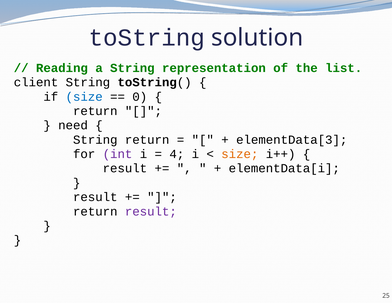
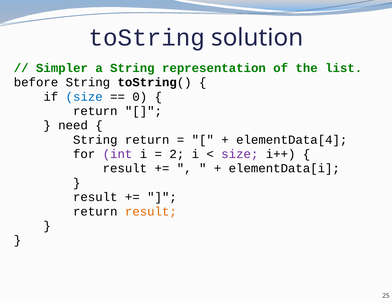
Reading: Reading -> Simpler (62, 68)
client: client -> before (36, 82)
elementData[3: elementData[3 -> elementData[4 (292, 140)
4: 4 -> 2 (177, 154)
size colour: orange -> purple (240, 154)
result colour: purple -> orange (151, 211)
